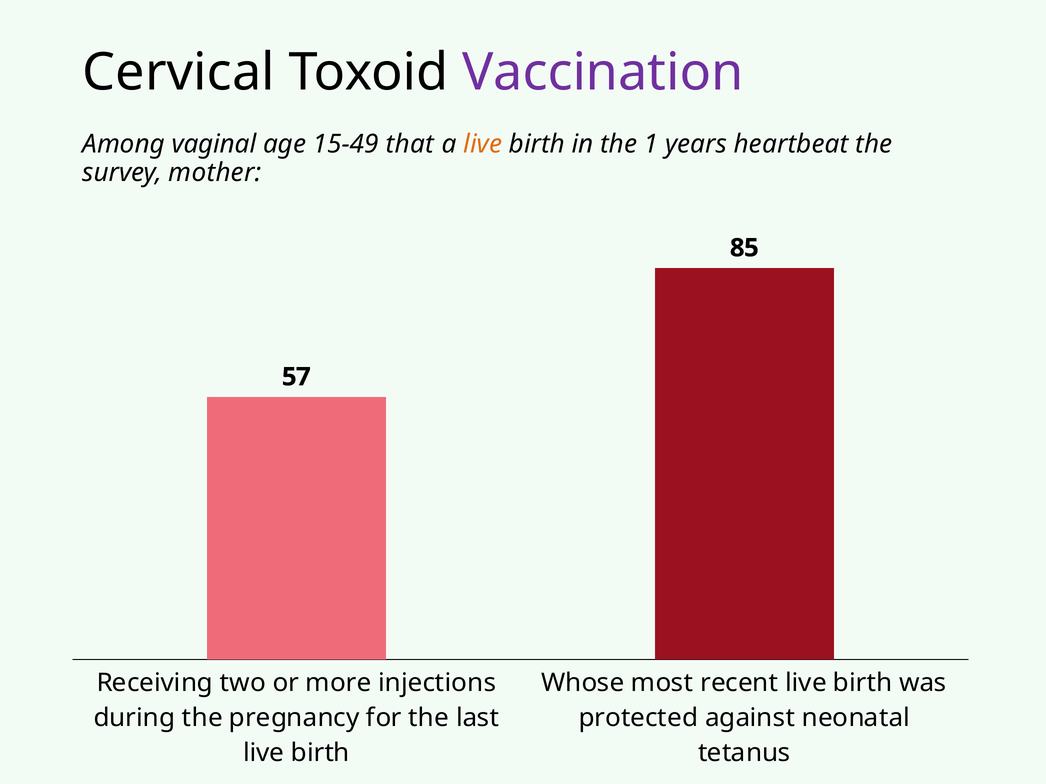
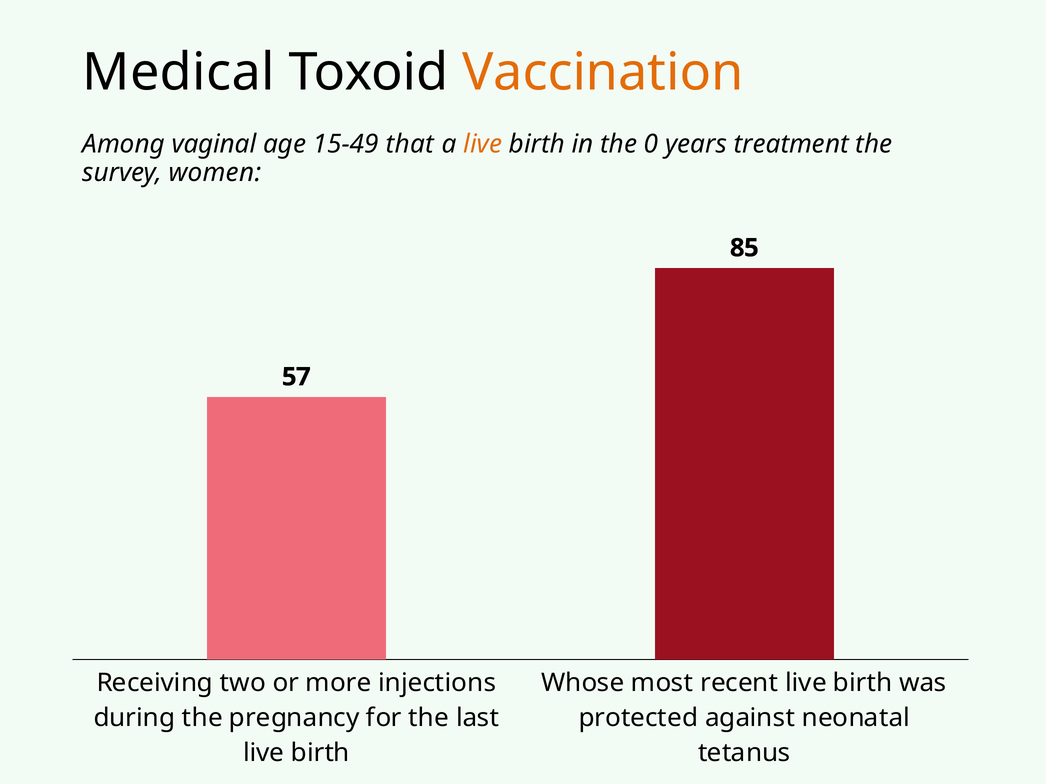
Cervical: Cervical -> Medical (179, 73)
Vaccination colour: purple -> orange (603, 73)
1: 1 -> 0 (651, 144)
heartbeat: heartbeat -> treatment (791, 144)
mother: mother -> women (215, 173)
